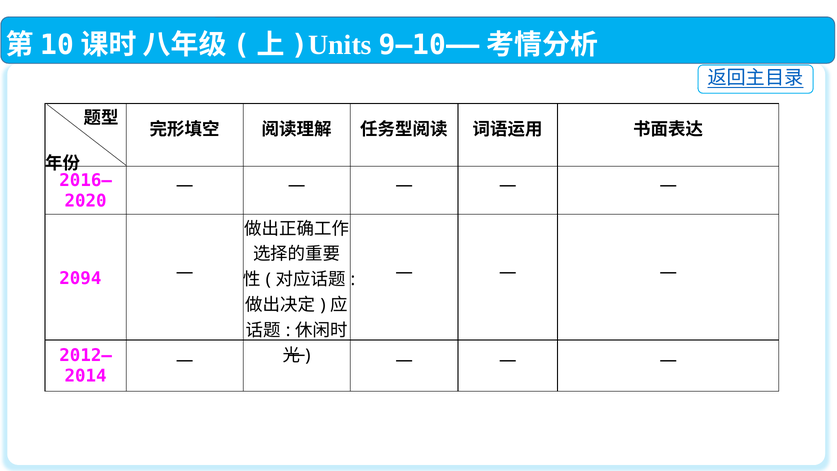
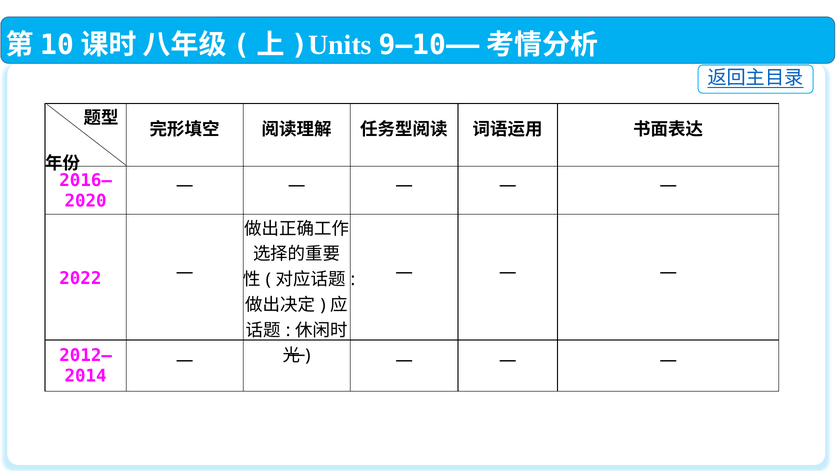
2094: 2094 -> 2022 (80, 278)
